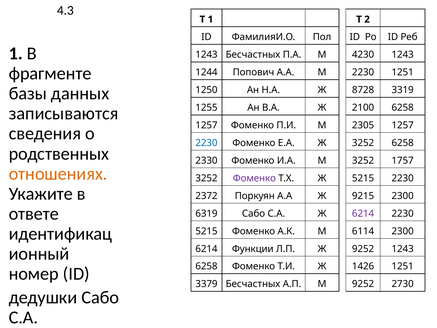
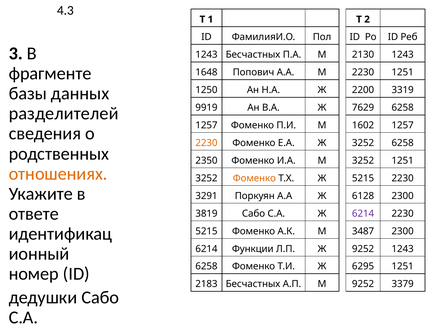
1: 1 -> 3 (16, 54)
4230: 4230 -> 2130 (363, 55)
1244: 1244 -> 1648 (206, 72)
8728: 8728 -> 2200 (363, 90)
1255: 1255 -> 9919 (206, 108)
2100: 2100 -> 7629 (363, 108)
записываются: записываются -> разделителей (64, 114)
2305: 2305 -> 1602 (363, 125)
2230 colour: blue -> orange (206, 143)
2330: 2330 -> 2350 (206, 160)
3252 1757: 1757 -> 1251 (403, 160)
Фоменко colour: purple -> orange (254, 178)
2372: 2372 -> 3291 (206, 196)
9215: 9215 -> 6128 (363, 196)
6319: 6319 -> 3819 (206, 213)
6114: 6114 -> 3487 (363, 231)
1426: 1426 -> 6295 (363, 266)
3379: 3379 -> 2183 (206, 284)
2730: 2730 -> 3379 (403, 284)
